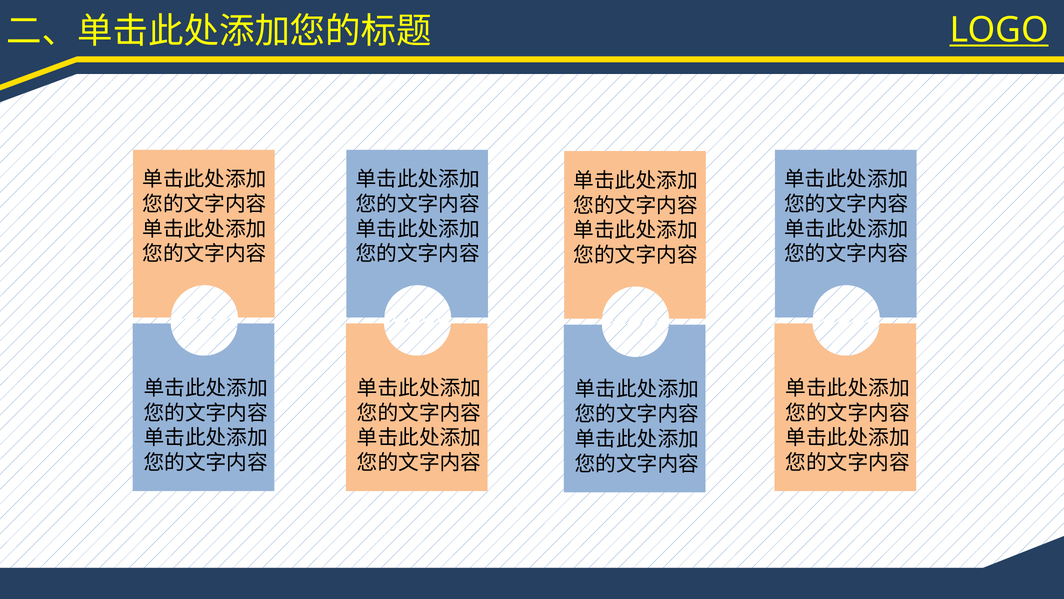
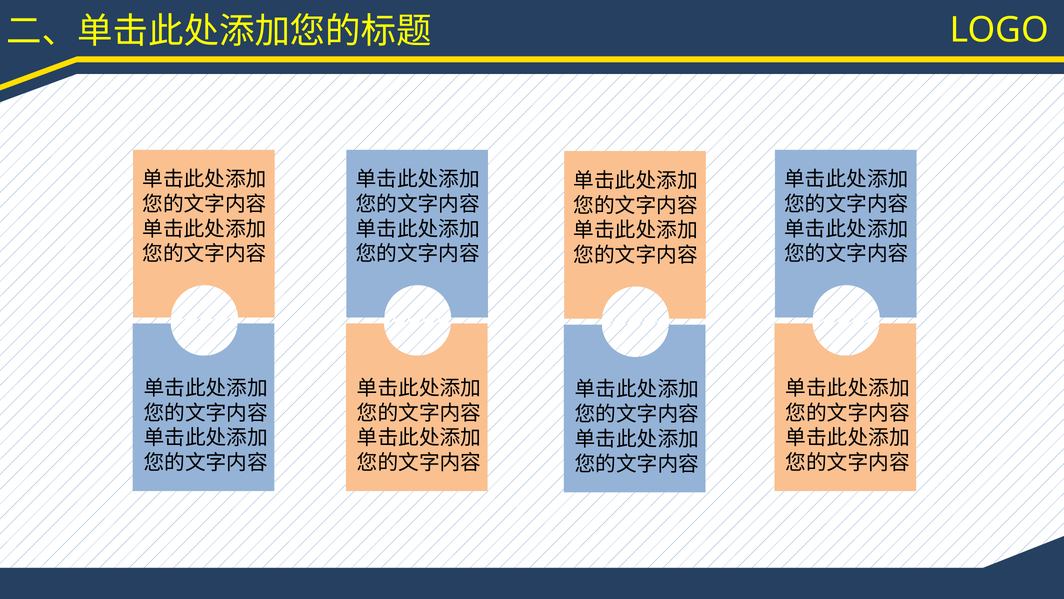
LOGO underline: present -> none (999, 30)
